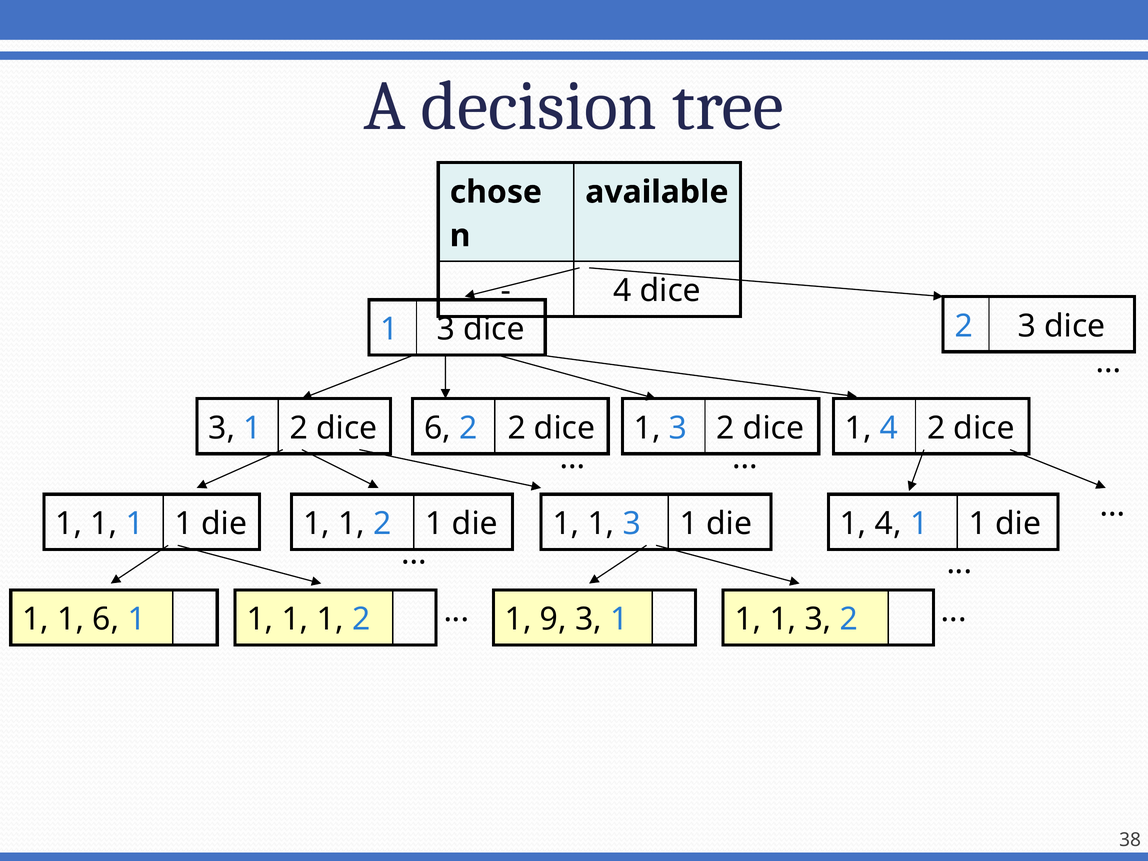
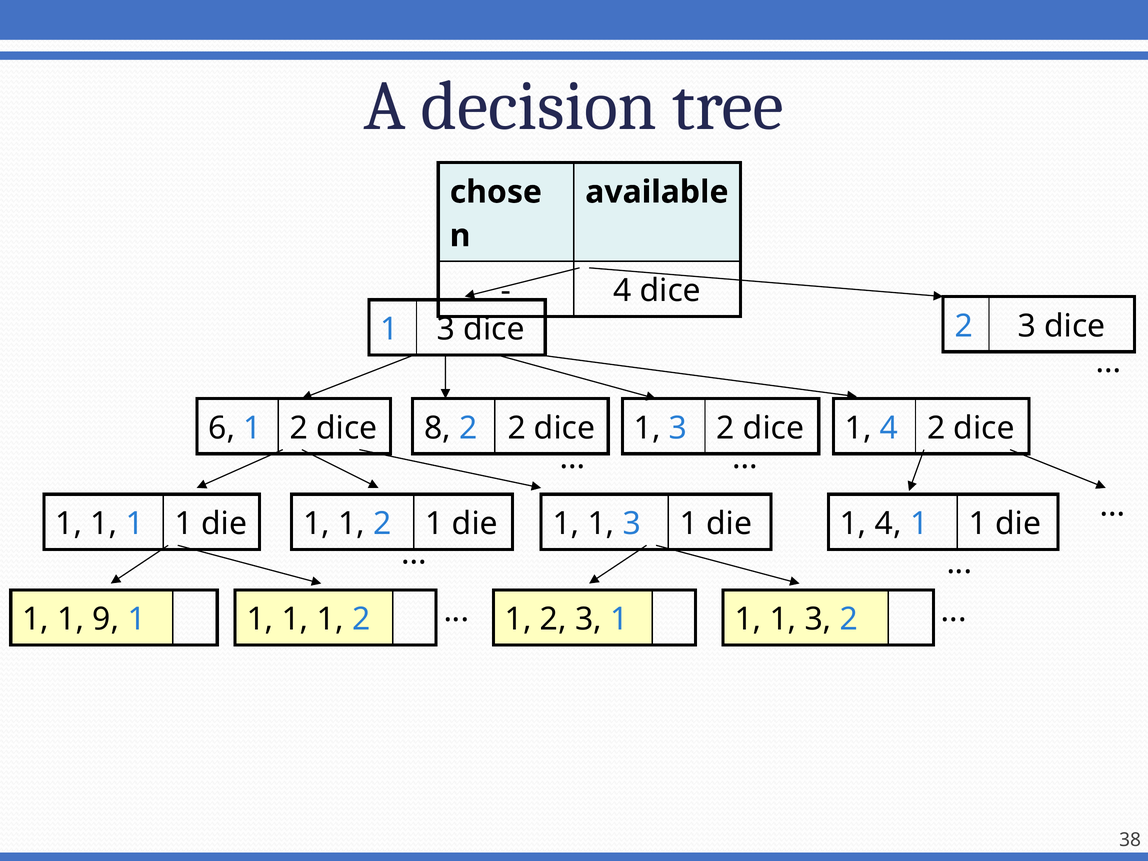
3: 3 -> 6 (222, 428)
6: 6 -> 8 (437, 428)
1 1 6: 6 -> 9 (106, 619)
2 1 9: 9 -> 2 (553, 619)
